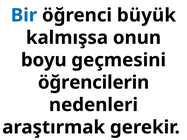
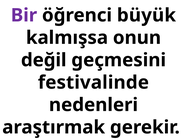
Bir colour: blue -> purple (24, 15)
boyu: boyu -> değil (44, 60)
öğrencilerin: öğrencilerin -> festivalinde (93, 83)
